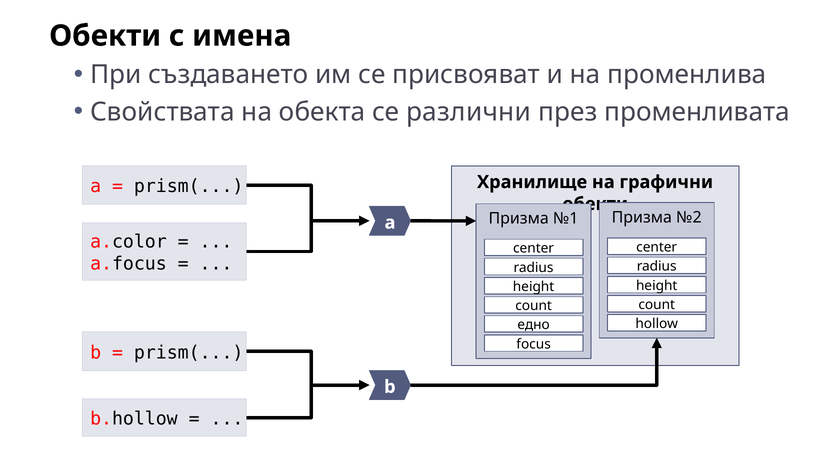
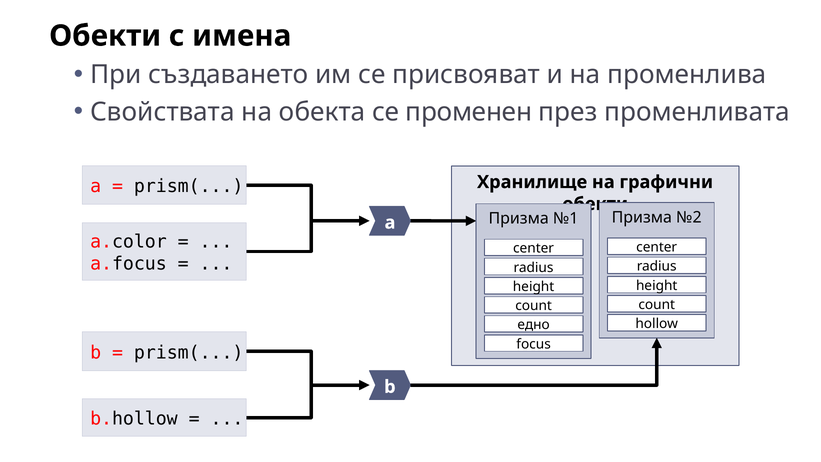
различни: различни -> променен (469, 112)
